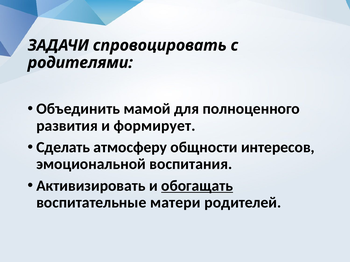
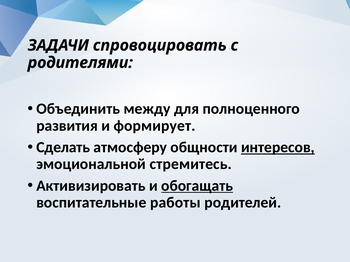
мамой: мамой -> между (147, 109)
интересов underline: none -> present (278, 148)
воспитания: воспитания -> стремитесь (191, 164)
матери: матери -> работы (175, 203)
